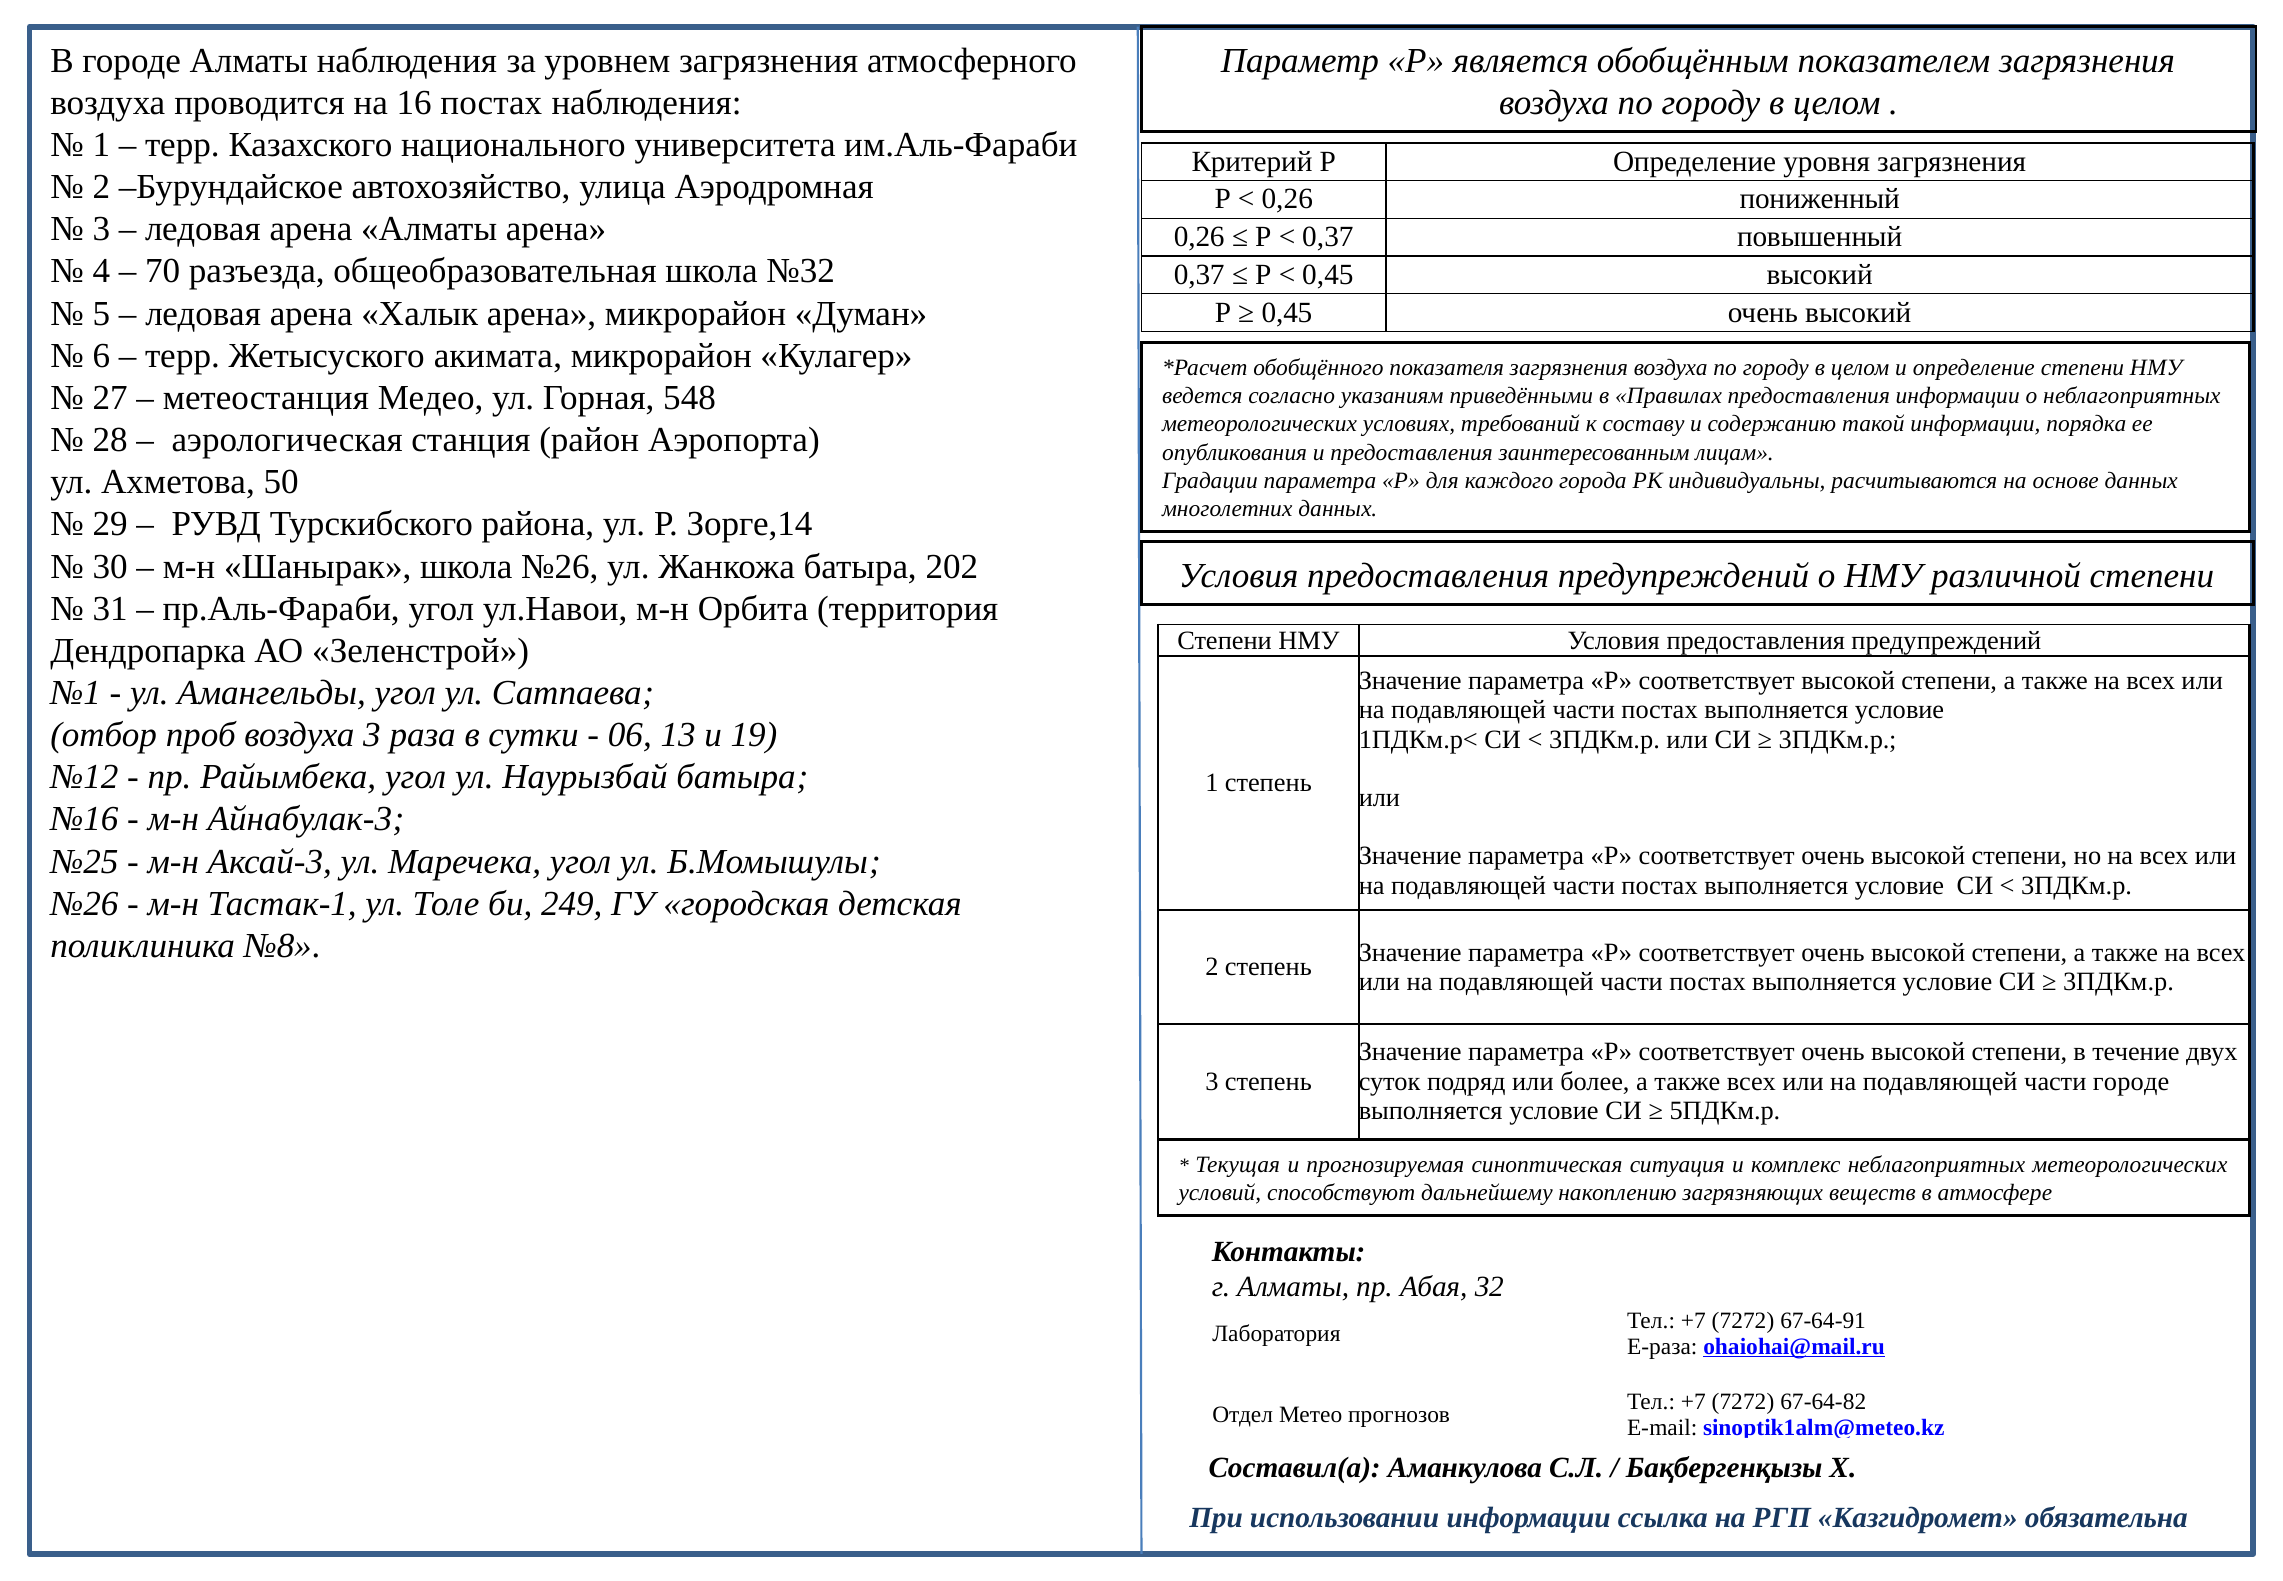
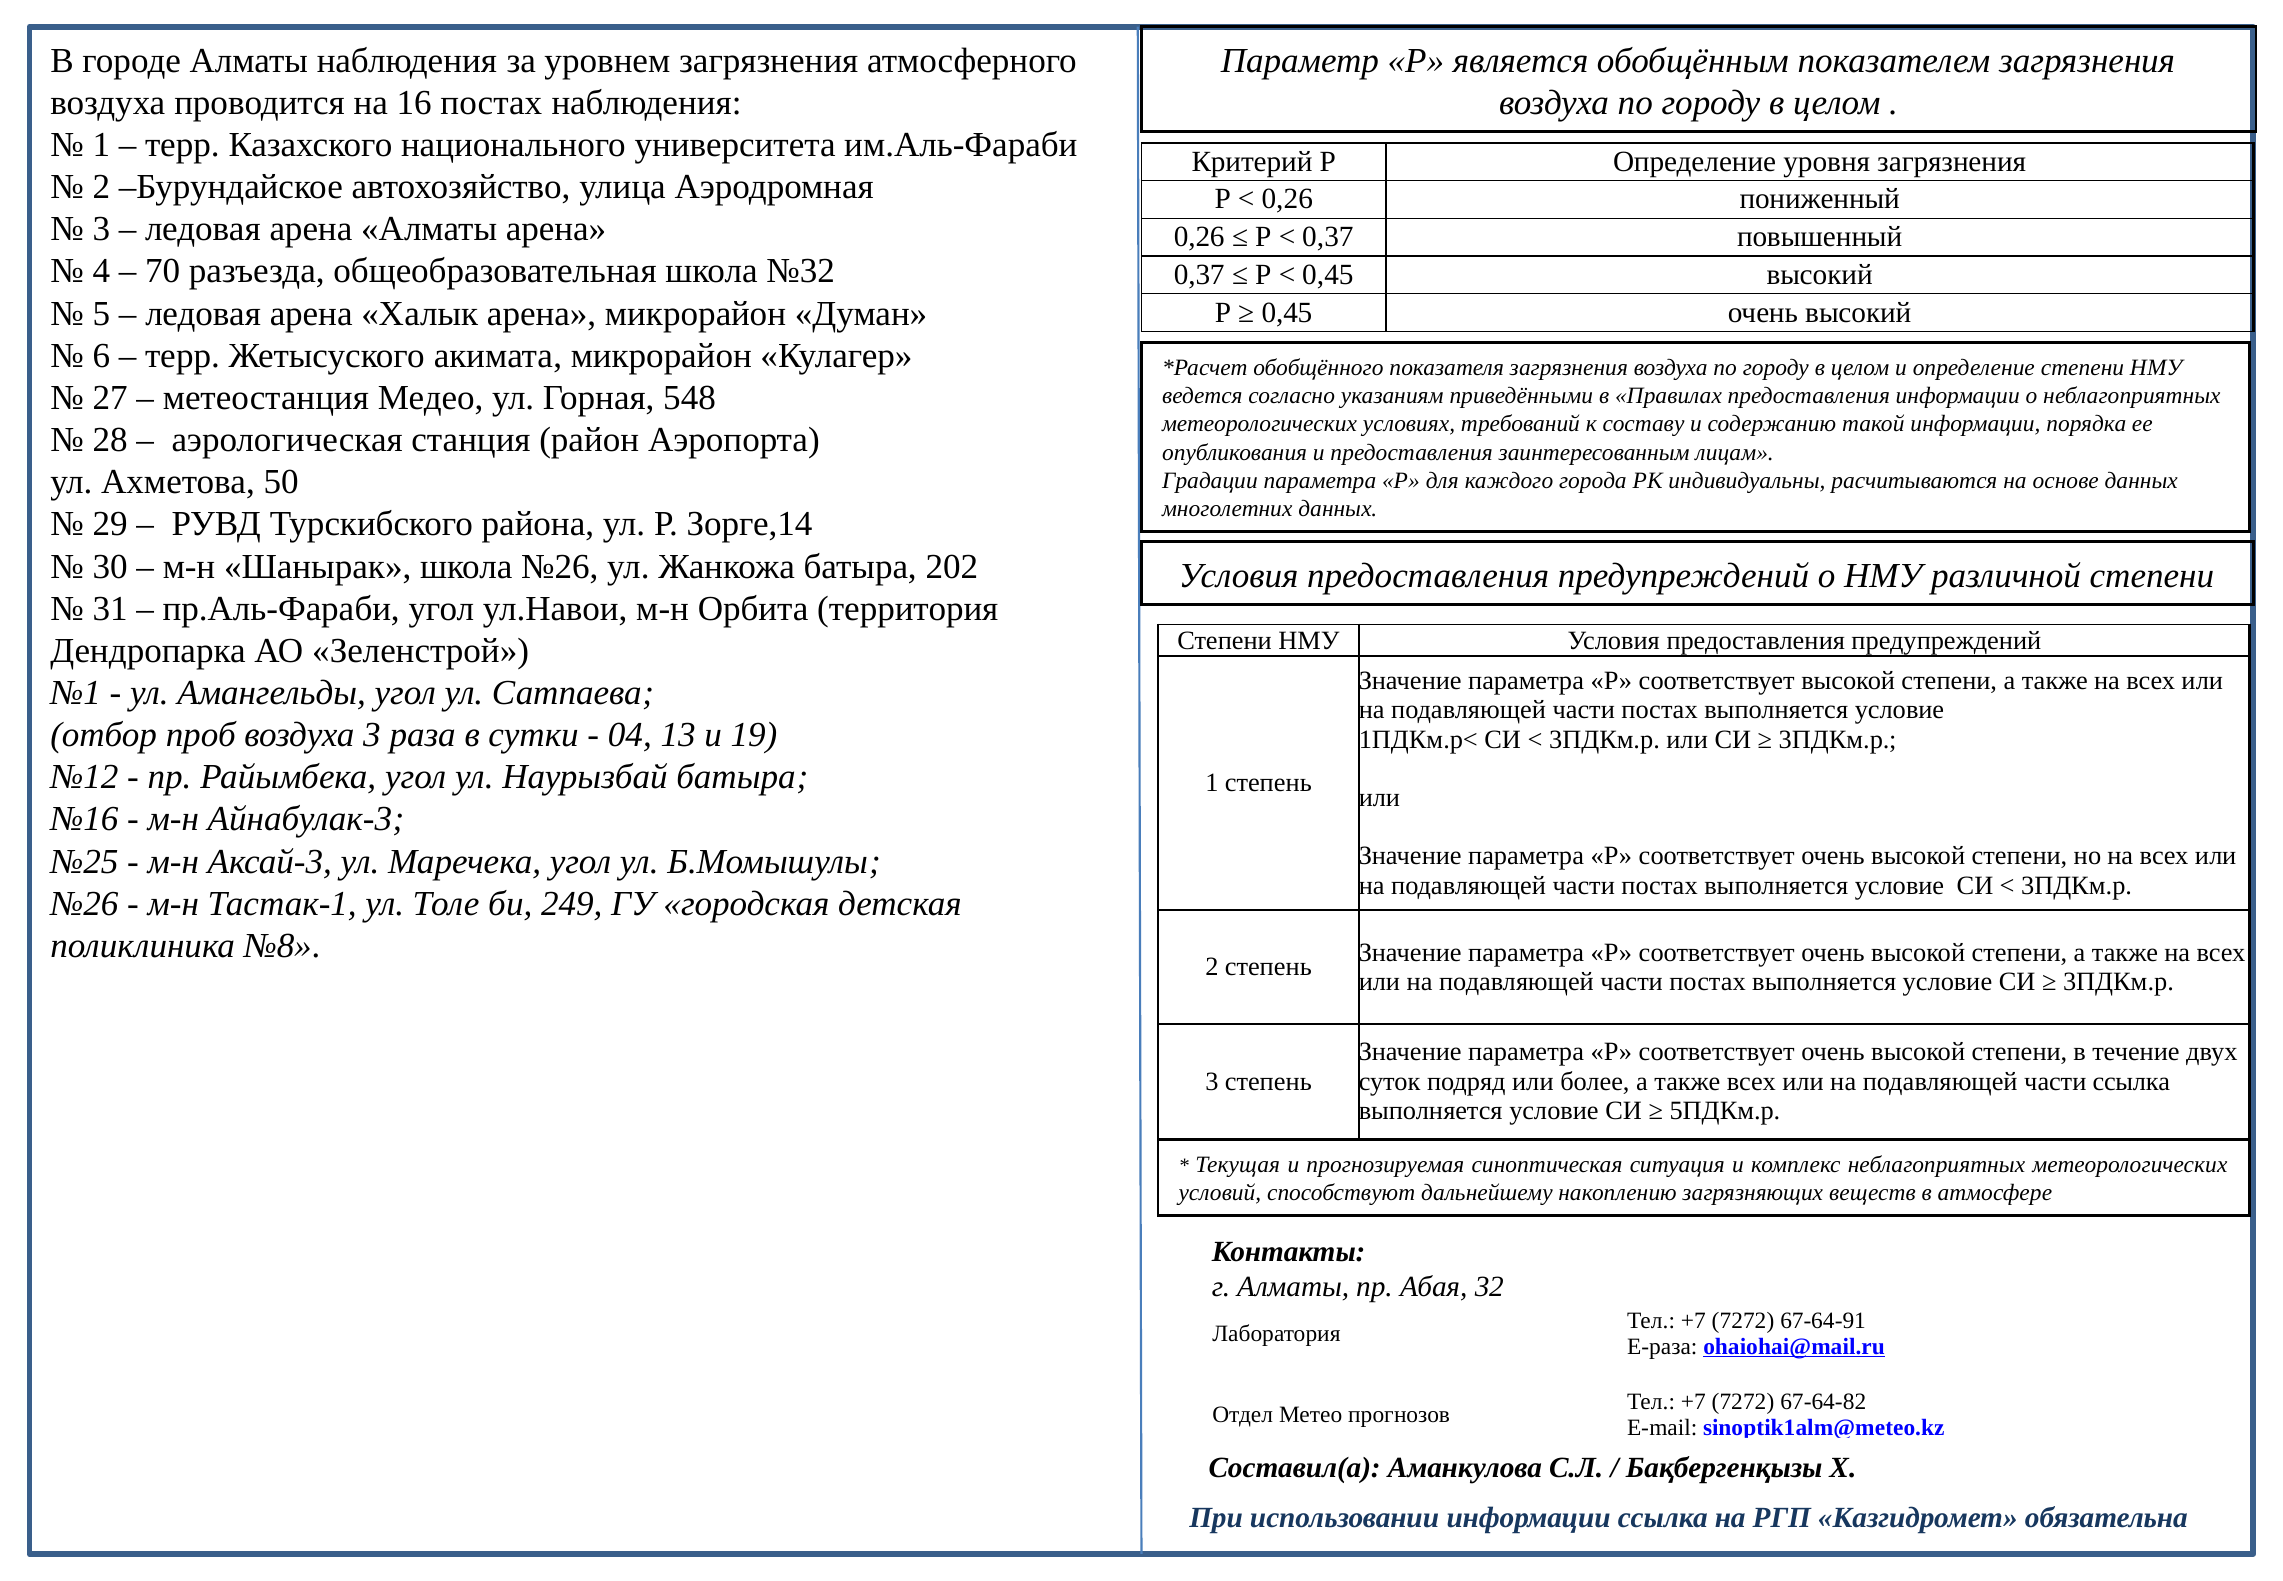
06: 06 -> 04 (630, 735)
части городе: городе -> ссылка (2131, 1081)
